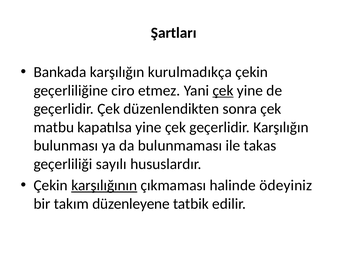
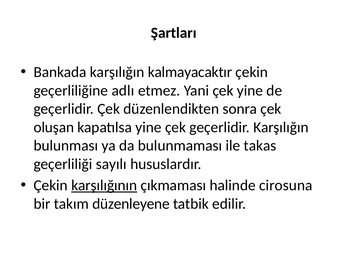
kurulmadıkça: kurulmadıkça -> kalmayacaktır (190, 72)
ciro: ciro -> adlı (123, 91)
çek underline: present -> none (223, 91)
matbu: matbu -> oluşan (54, 127)
ödeyiniz: ödeyiniz -> cirosuna (286, 185)
